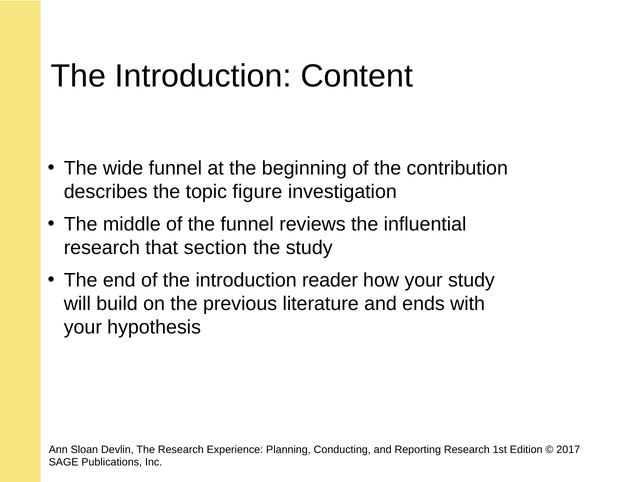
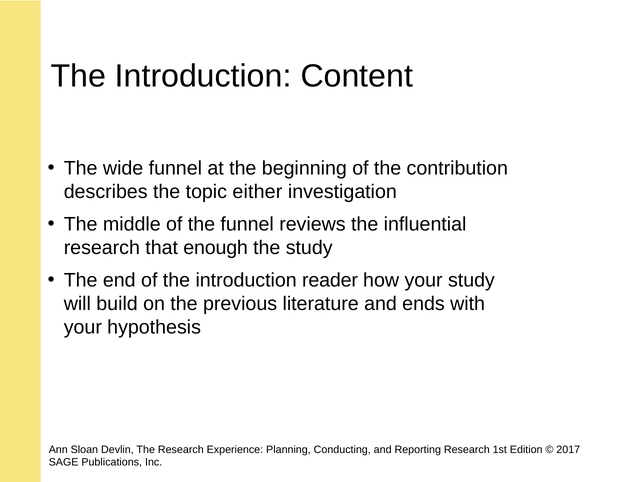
figure: figure -> either (257, 192)
section: section -> enough (216, 248)
